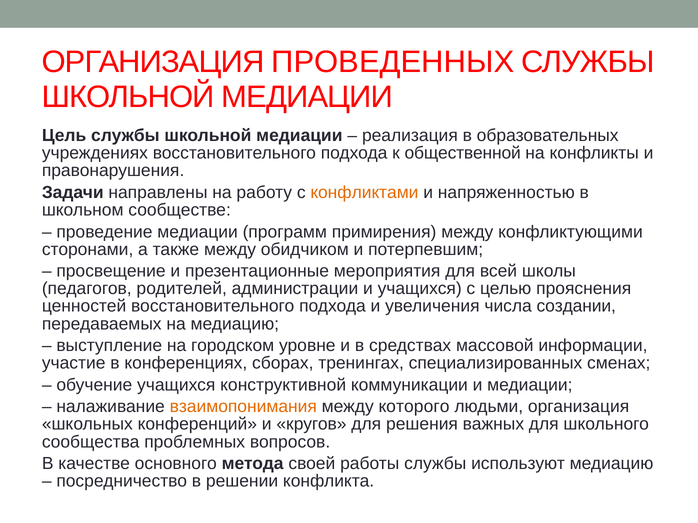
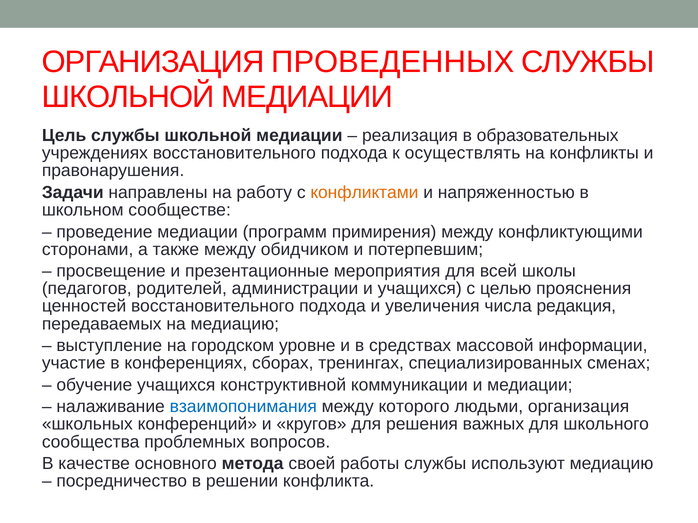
общественной: общественной -> осуществлять (463, 153)
создании: создании -> редакция (576, 307)
взаимопонимания colour: orange -> blue (243, 407)
